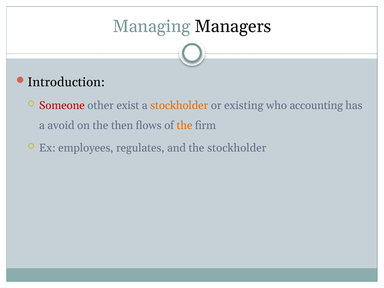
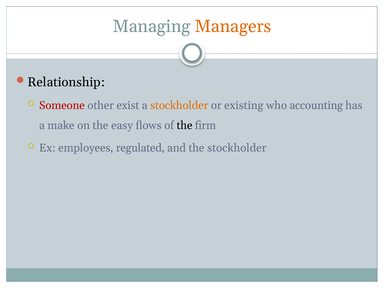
Managers colour: black -> orange (233, 26)
Introduction: Introduction -> Relationship (66, 82)
avoid: avoid -> make (61, 125)
then: then -> easy (122, 125)
the colour: orange -> black (185, 125)
regulates: regulates -> regulated (140, 148)
